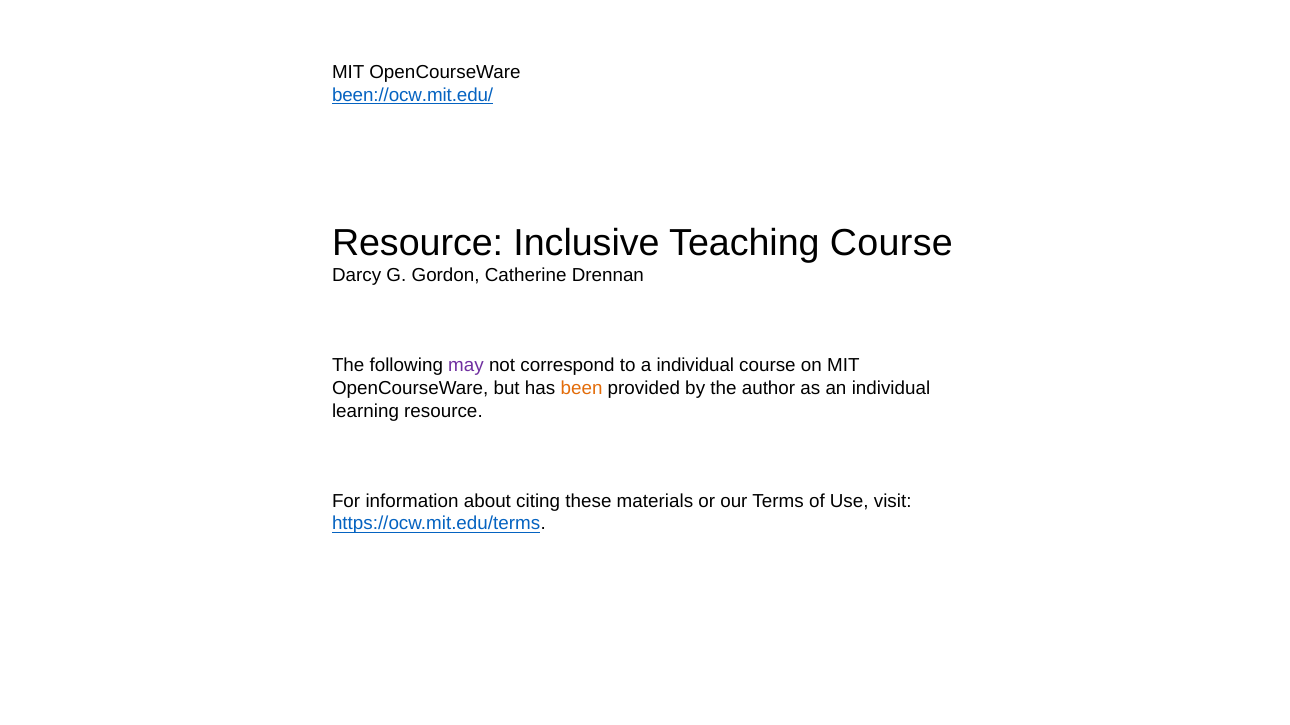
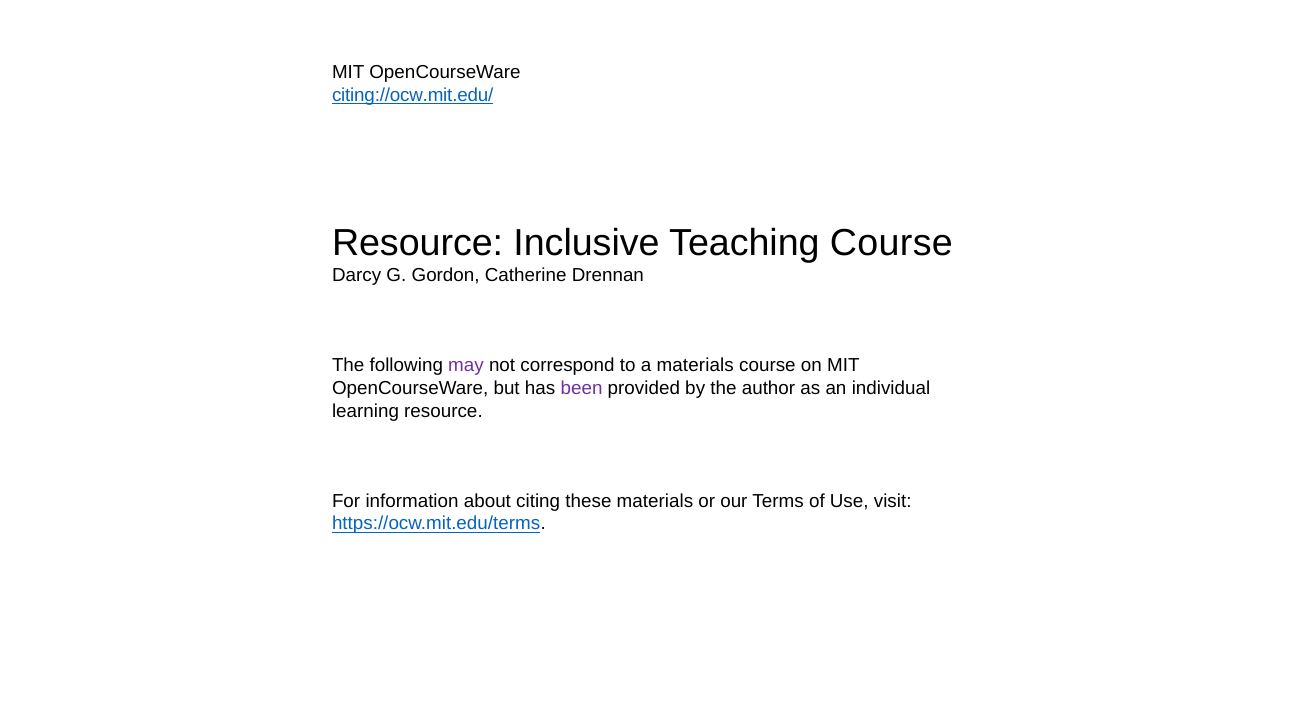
been://ocw.mit.edu/: been://ocw.mit.edu/ -> citing://ocw.mit.edu/ (413, 95)
a individual: individual -> materials (695, 366)
been colour: orange -> purple (582, 389)
